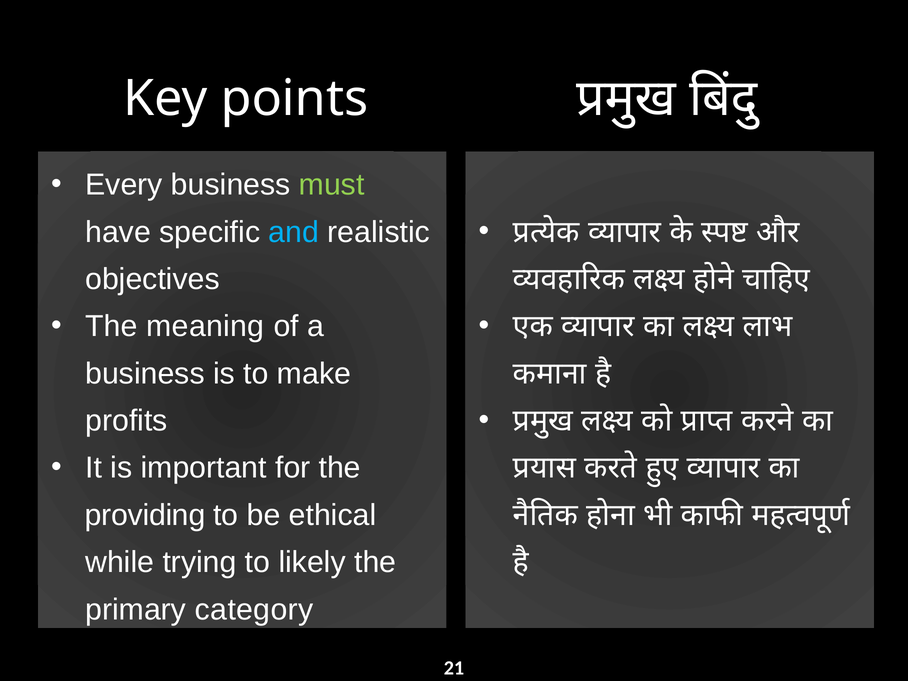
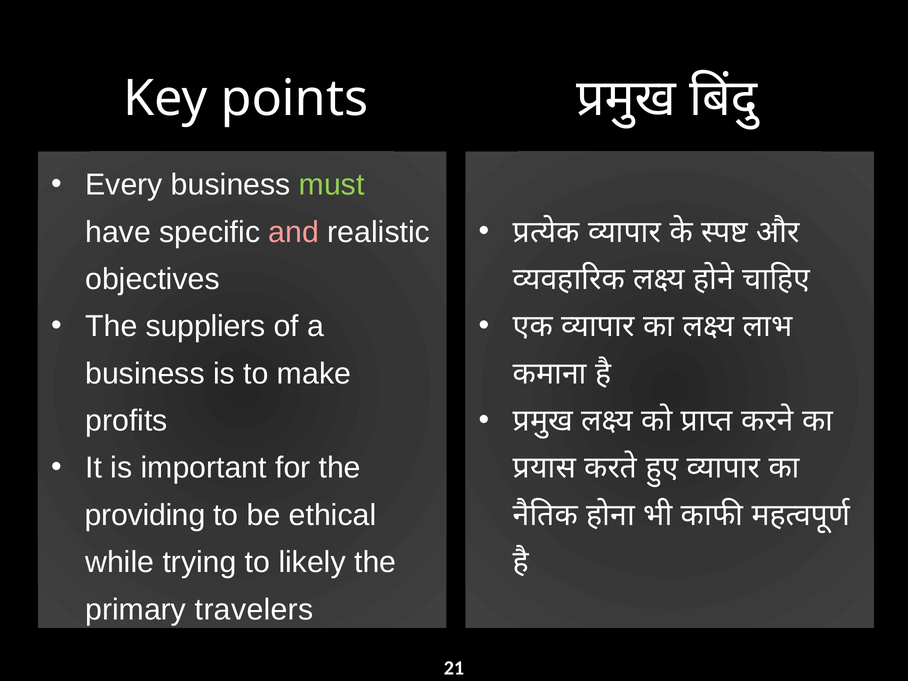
and colour: light blue -> pink (294, 232)
meaning: meaning -> suppliers (206, 326)
category: category -> travelers (254, 610)
